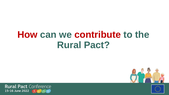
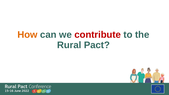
How colour: red -> orange (27, 35)
